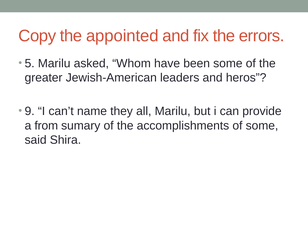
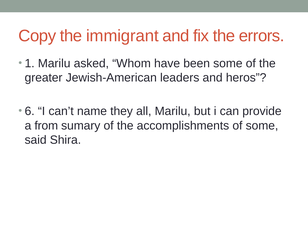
appointed: appointed -> immigrant (122, 36)
5: 5 -> 1 (30, 63)
9: 9 -> 6 (30, 111)
